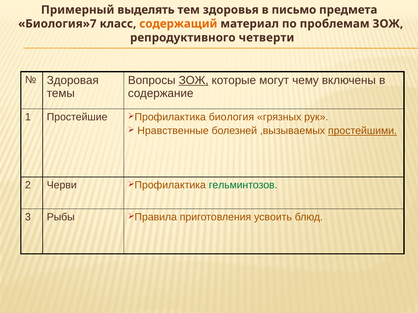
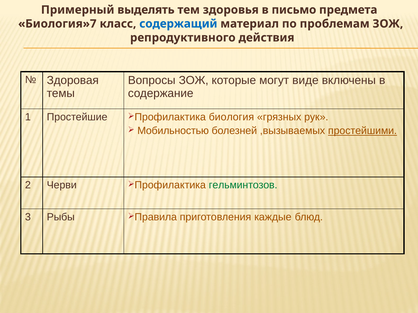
содержащий colour: orange -> blue (178, 24)
четверти: четверти -> действия (266, 38)
ЗОЖ underline: present -> none (194, 81)
чему: чему -> виде (305, 81)
Нравственные: Нравственные -> Мобильностью (173, 131)
усвоить: усвоить -> каждые (273, 217)
